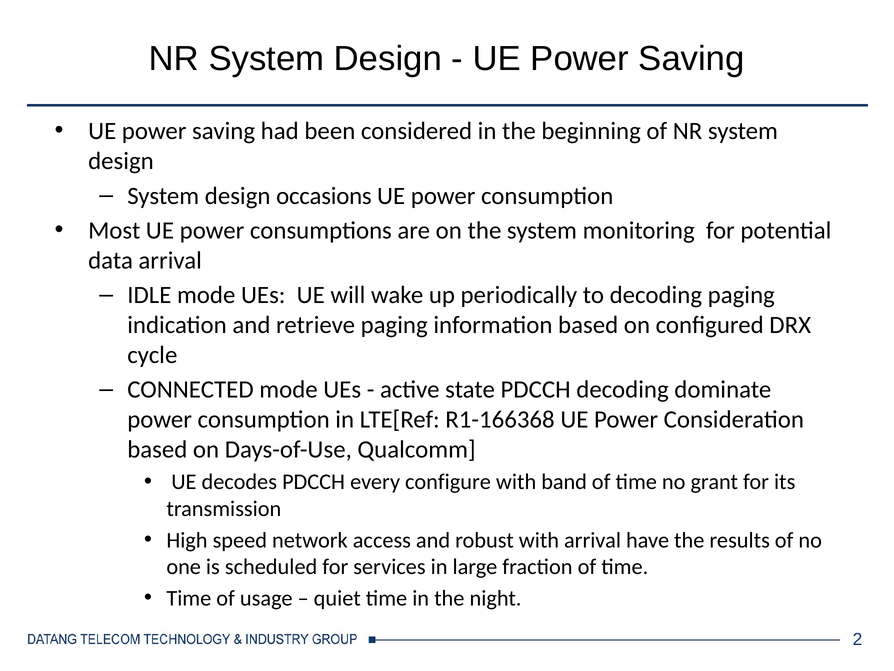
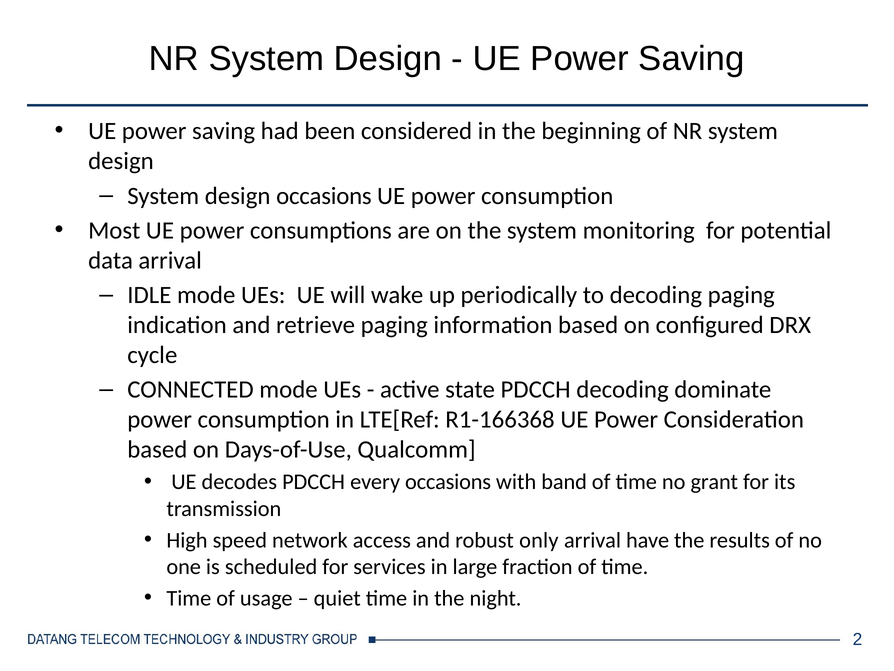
every configure: configure -> occasions (448, 482)
robust with: with -> only (539, 540)
